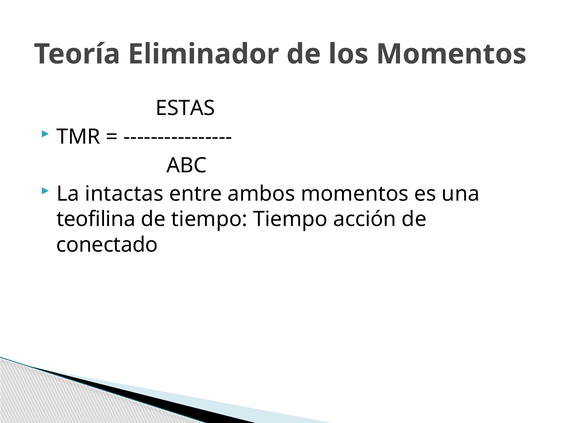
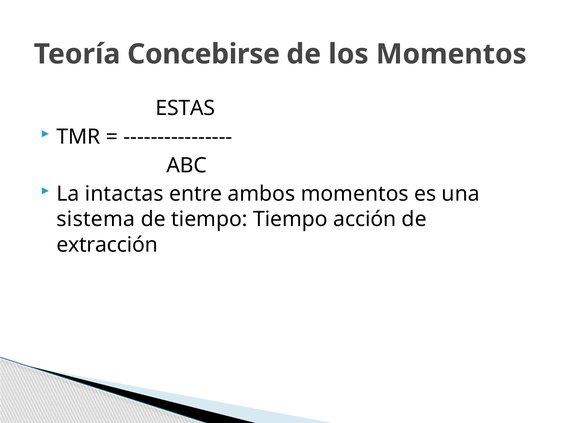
Eliminador: Eliminador -> Concebirse (204, 54)
teofilina: teofilina -> sistema (96, 219)
conectado: conectado -> extracción (107, 245)
